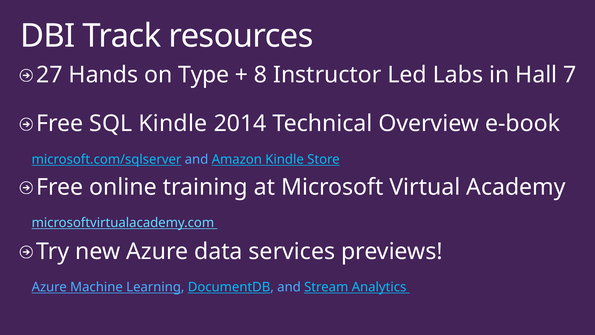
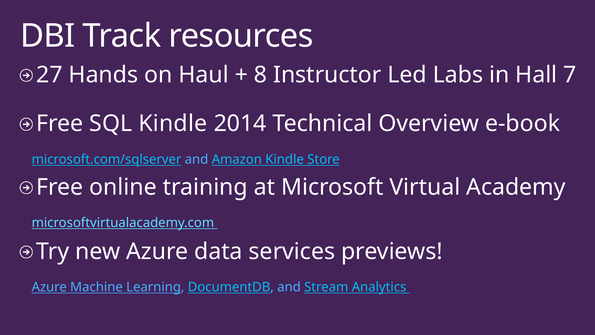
Type: Type -> Haul (204, 75)
